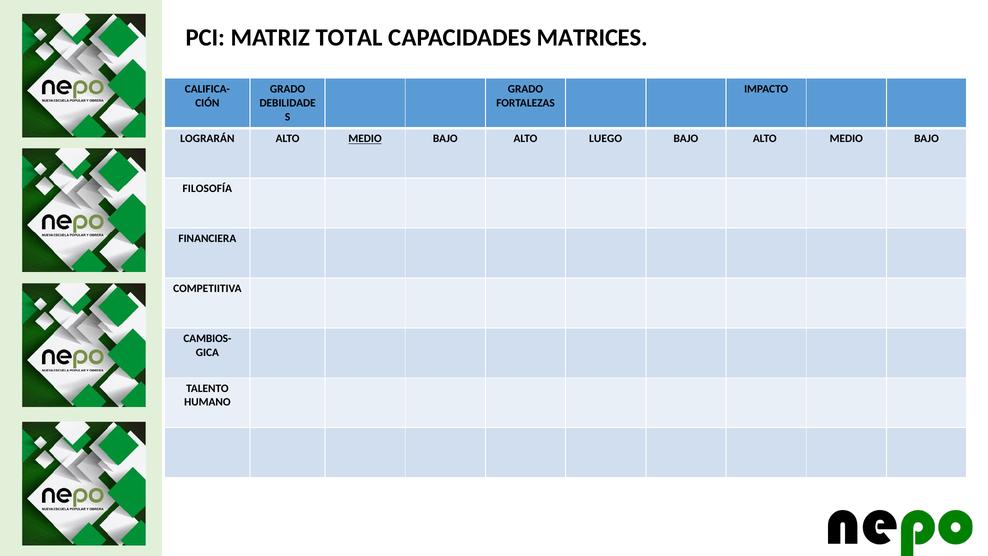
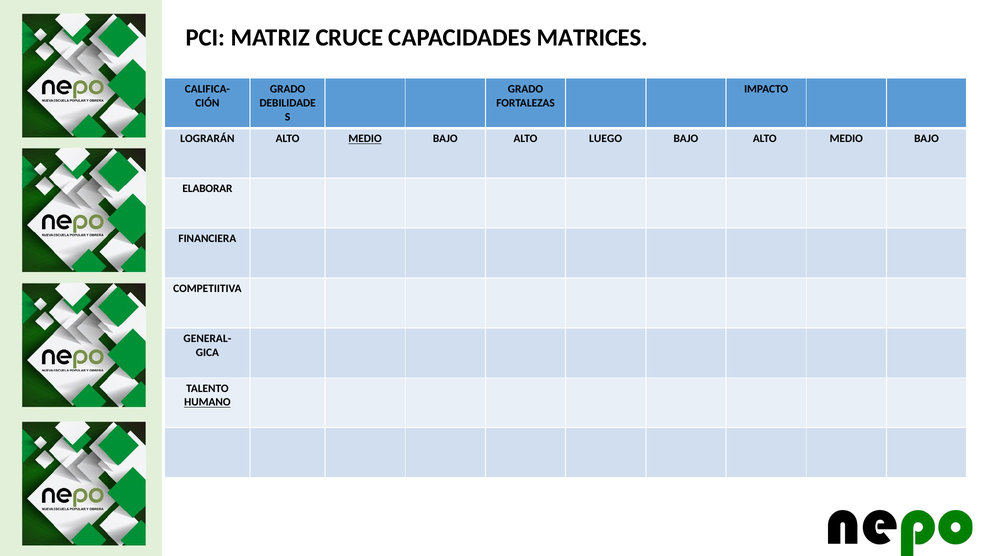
TOTAL: TOTAL -> CRUCE (349, 37)
FILOSOFÍA: FILOSOFÍA -> ELABORAR (207, 189)
CAMBIOS-: CAMBIOS- -> GENERAL- (207, 338)
HUMANO underline: none -> present (207, 402)
